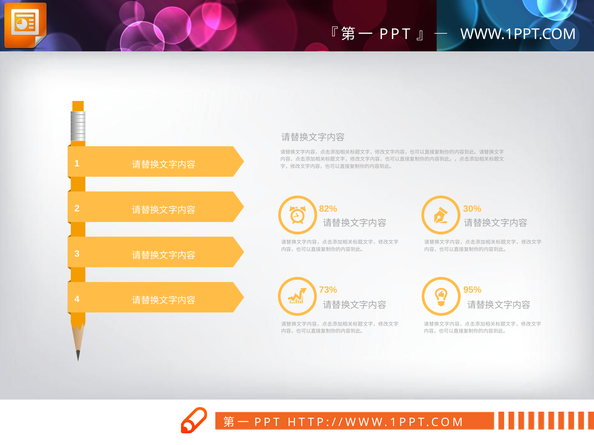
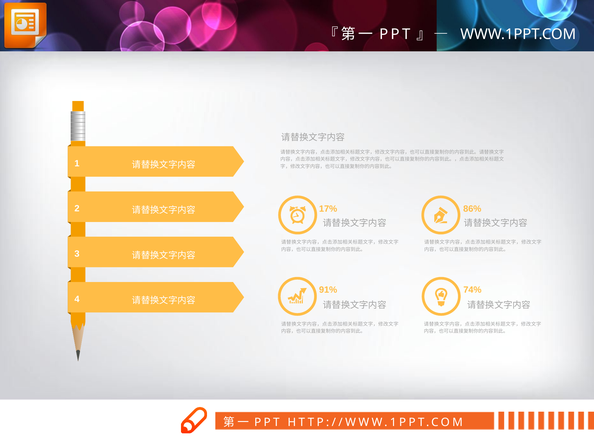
82%: 82% -> 17% (328, 209)
30%: 30% -> 86% (472, 209)
73%: 73% -> 91% (328, 290)
95%: 95% -> 74% (472, 290)
